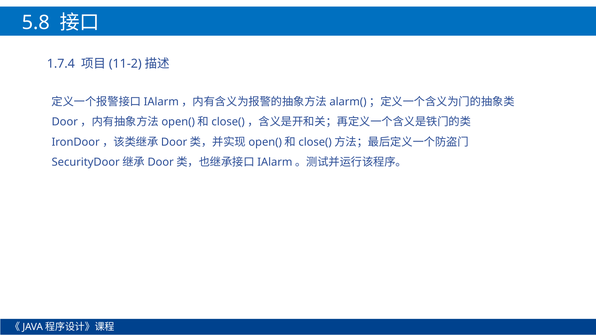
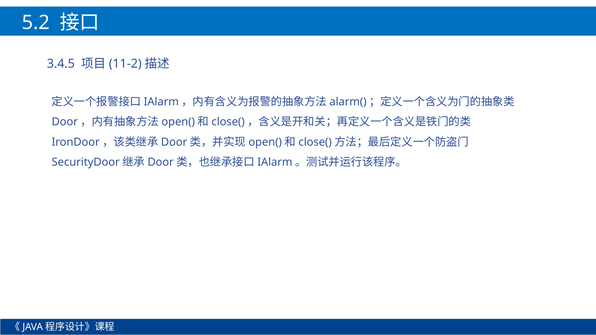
5.8: 5.8 -> 5.2 (36, 22)
1.7.4: 1.7.4 -> 3.4.5 (61, 64)
